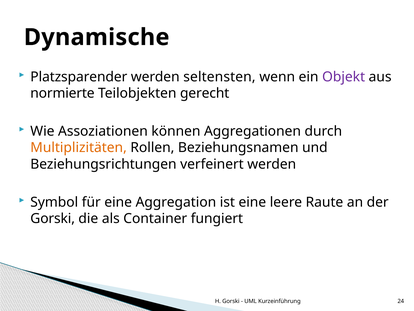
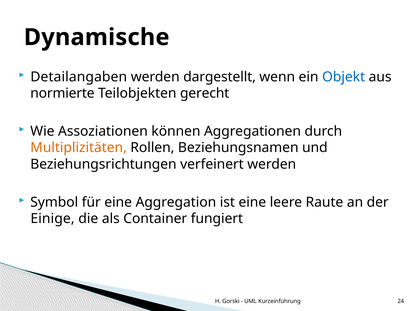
Platzsparender: Platzsparender -> Detailangaben (79, 77)
seltensten: seltensten -> dargestellt (220, 77)
Objekt colour: purple -> blue (344, 77)
Gorski: Gorski -> Einige (53, 218)
